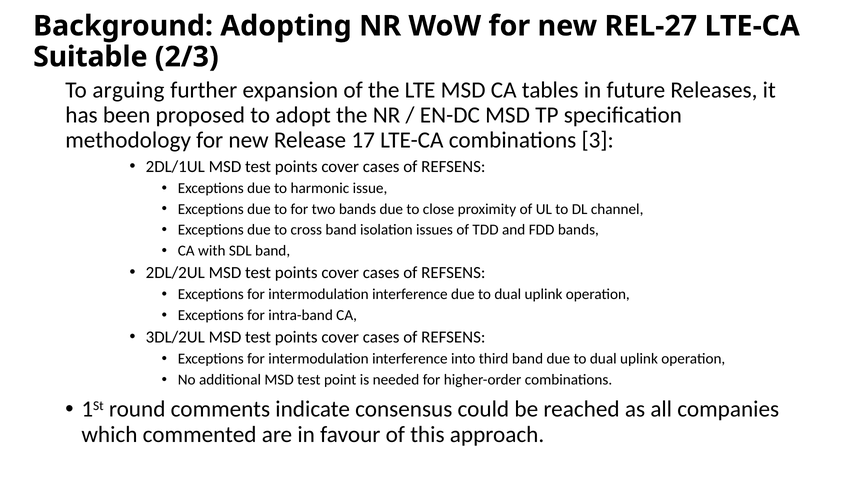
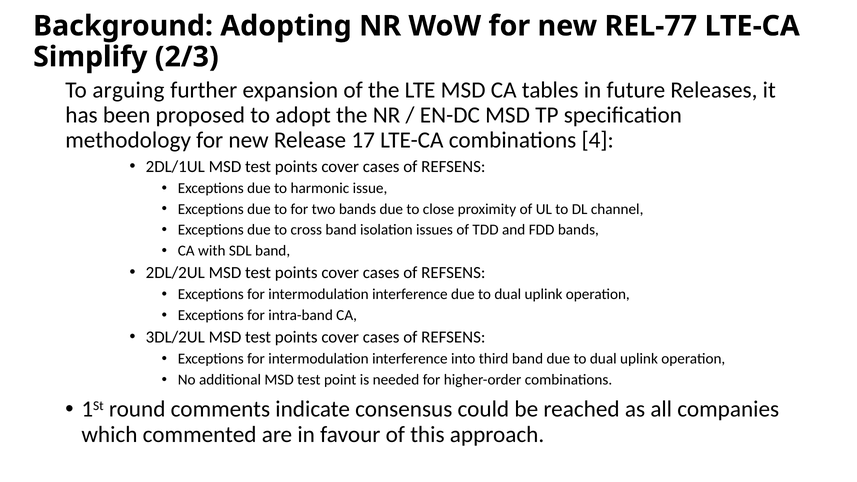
REL-27: REL-27 -> REL-77 (651, 26)
Suitable: Suitable -> Simplify (90, 57)
3: 3 -> 4 (598, 140)
